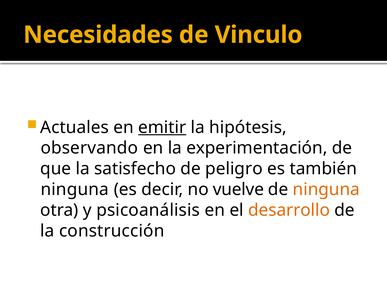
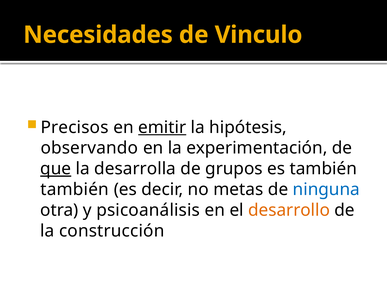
Actuales: Actuales -> Precisos (75, 127)
que underline: none -> present (56, 168)
satisfecho: satisfecho -> desarrolla (135, 168)
peligro: peligro -> grupos (234, 168)
ninguna: ninguna -> también (75, 189)
vuelve: vuelve -> metas (238, 189)
ninguna colour: orange -> blue (326, 189)
